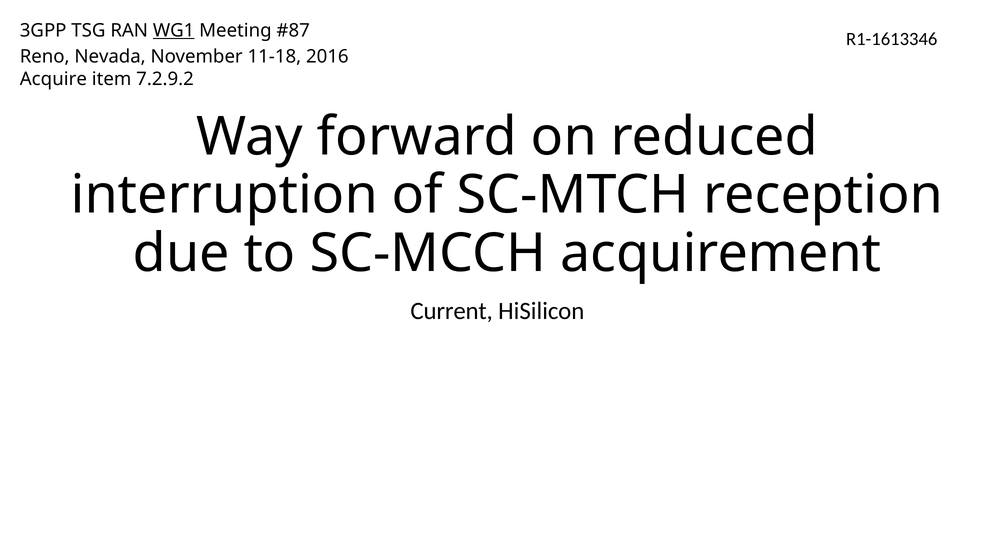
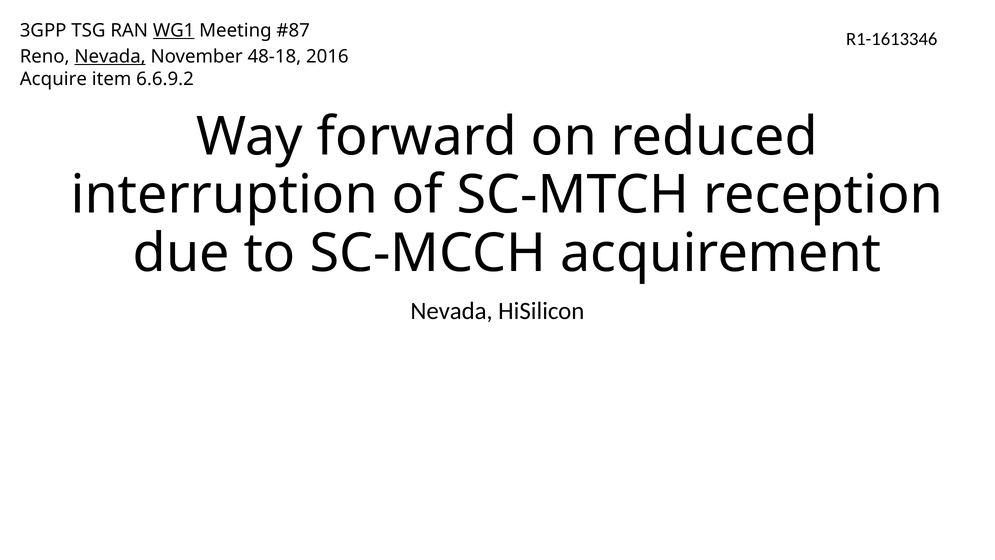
Nevada underline: none -> present (110, 57)
11-18: 11-18 -> 48-18 (274, 57)
7.2.9.2: 7.2.9.2 -> 6.6.9.2 (165, 79)
Current: Current -> Nevada (452, 311)
